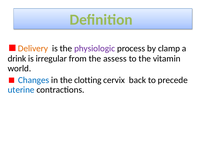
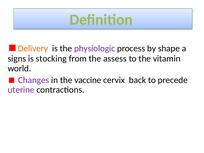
clamp: clamp -> shape (169, 48)
drink: drink -> signs (17, 59)
irregular: irregular -> stocking (51, 59)
Changes colour: blue -> purple (34, 80)
clotting: clotting -> vaccine (88, 80)
uterine colour: blue -> purple (21, 90)
